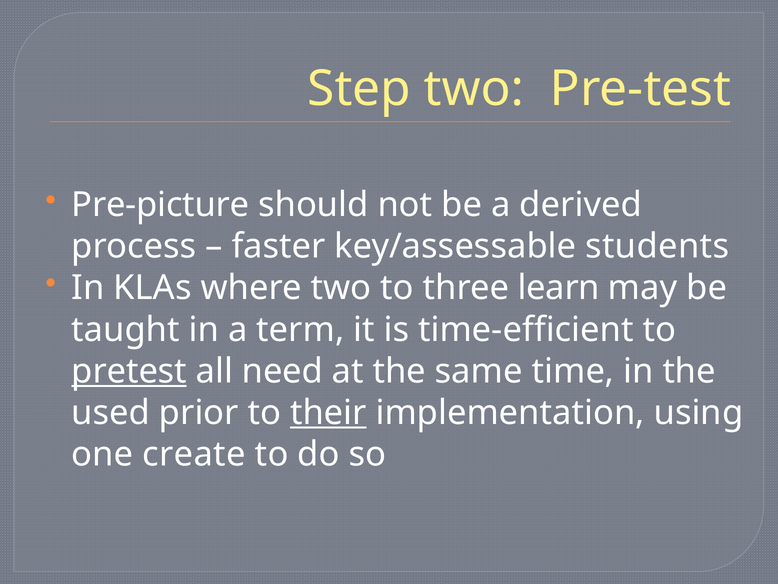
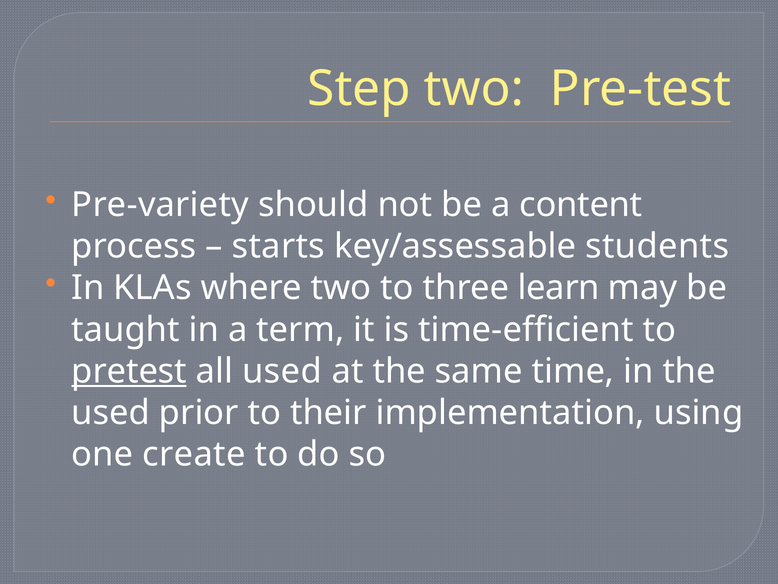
Pre-picture: Pre-picture -> Pre-variety (160, 205)
derived: derived -> content (581, 205)
faster: faster -> starts (278, 246)
all need: need -> used (282, 371)
their underline: present -> none (328, 412)
